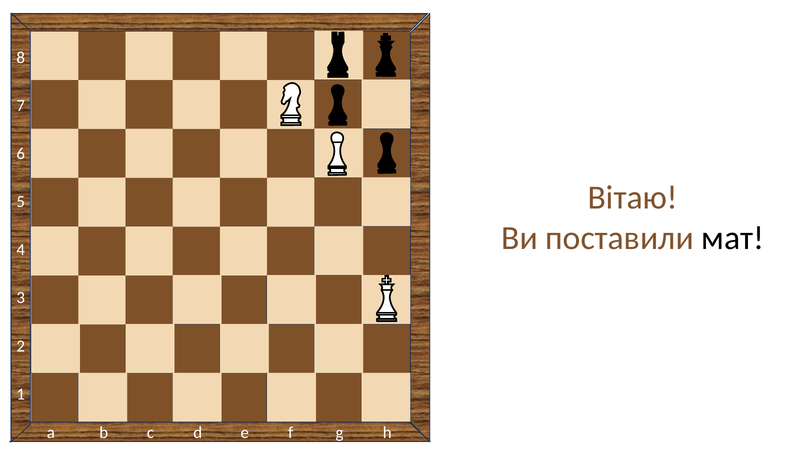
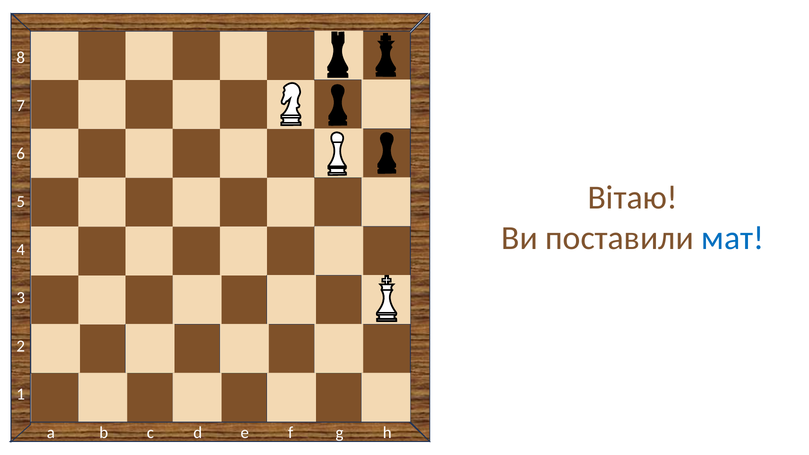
мат colour: black -> blue (733, 238)
